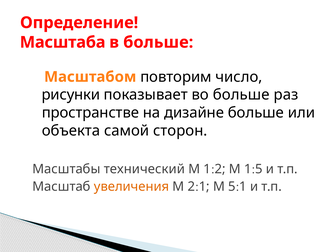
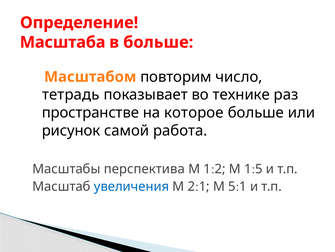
рисунки: рисунки -> тетрадь (71, 94)
во больше: больше -> технике (241, 94)
дизайне: дизайне -> которое (194, 112)
объекта: объекта -> рисунок (71, 130)
сторон: сторон -> работа (180, 130)
технический: технический -> перспектива (144, 168)
увеличения colour: orange -> blue (132, 186)
